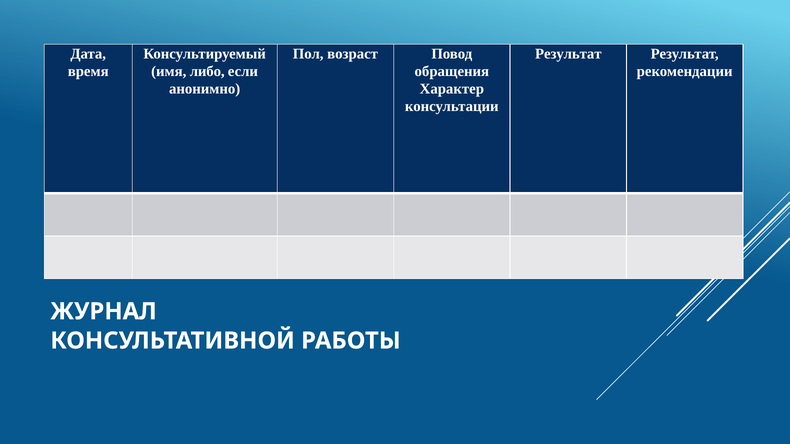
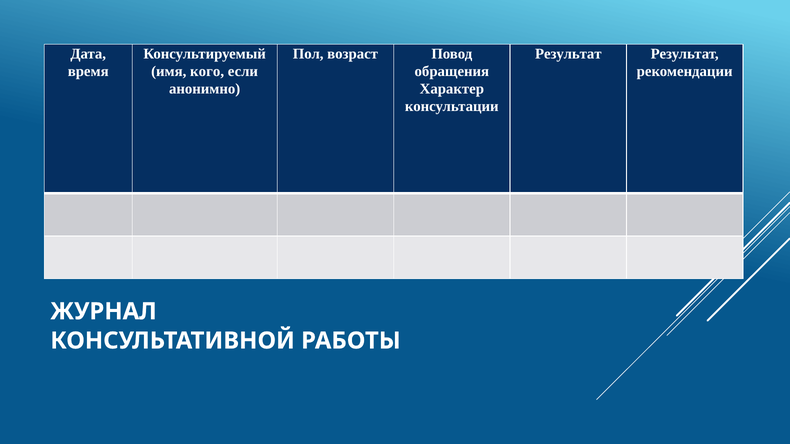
либо: либо -> кого (207, 71)
